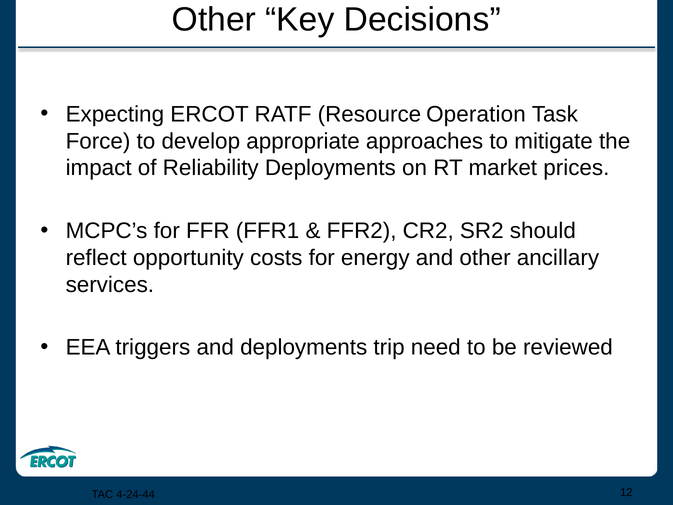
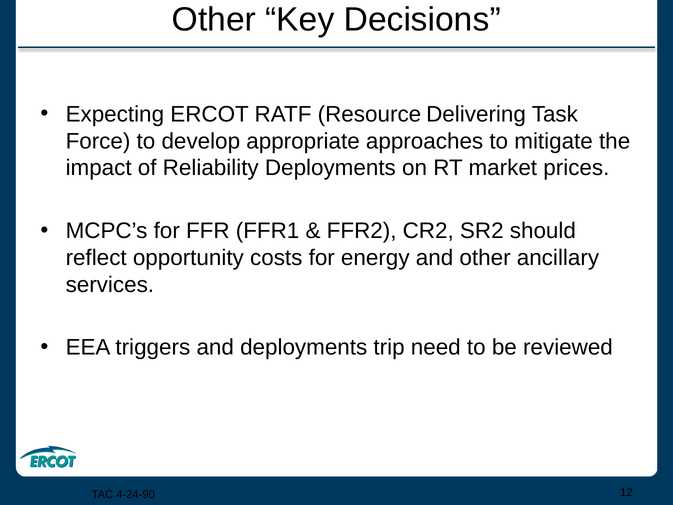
Operation: Operation -> Delivering (476, 114)
4-24-44: 4-24-44 -> 4-24-90 (136, 494)
